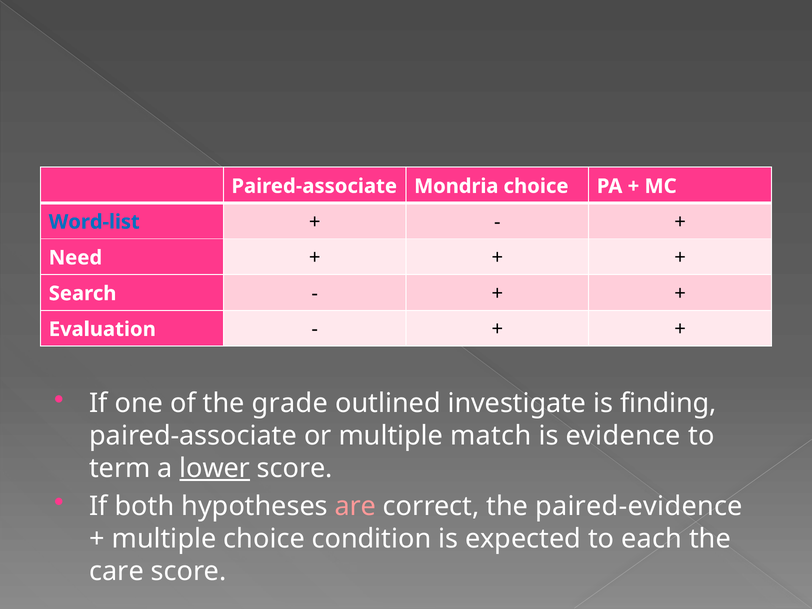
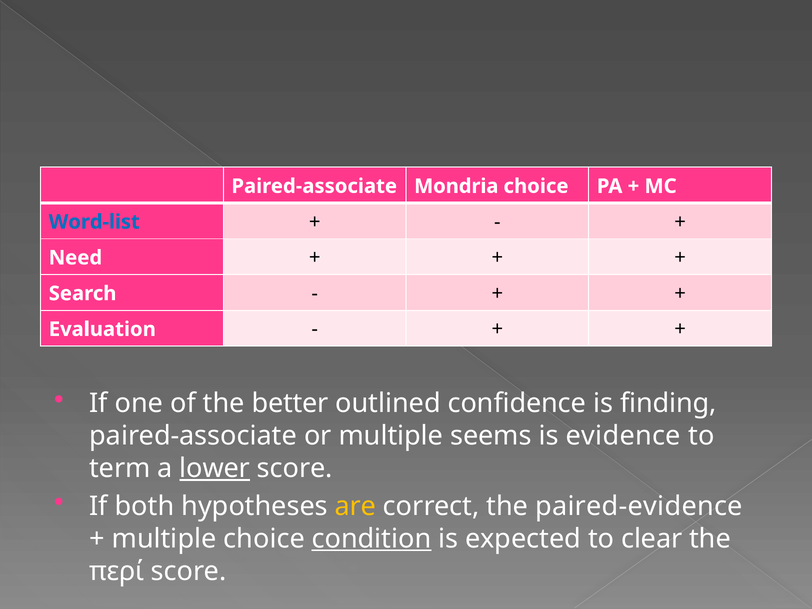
grade: grade -> better (290, 403)
investigate: investigate -> confidence (517, 403)
match: match -> seems (491, 436)
are colour: pink -> yellow (355, 506)
condition underline: none -> present (372, 539)
each: each -> clear (652, 539)
care: care -> περί (117, 571)
